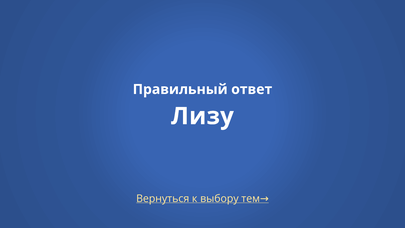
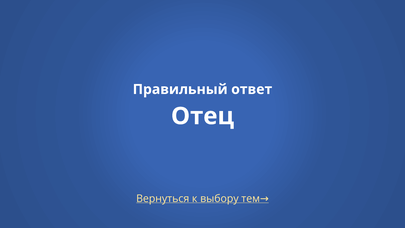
Лизу: Лизу -> Отец (202, 116)
